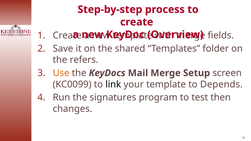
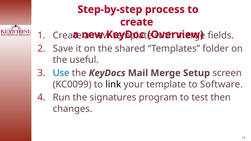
refers: refers -> useful (84, 60)
Use colour: orange -> blue (61, 73)
Depends: Depends -> Software (221, 84)
